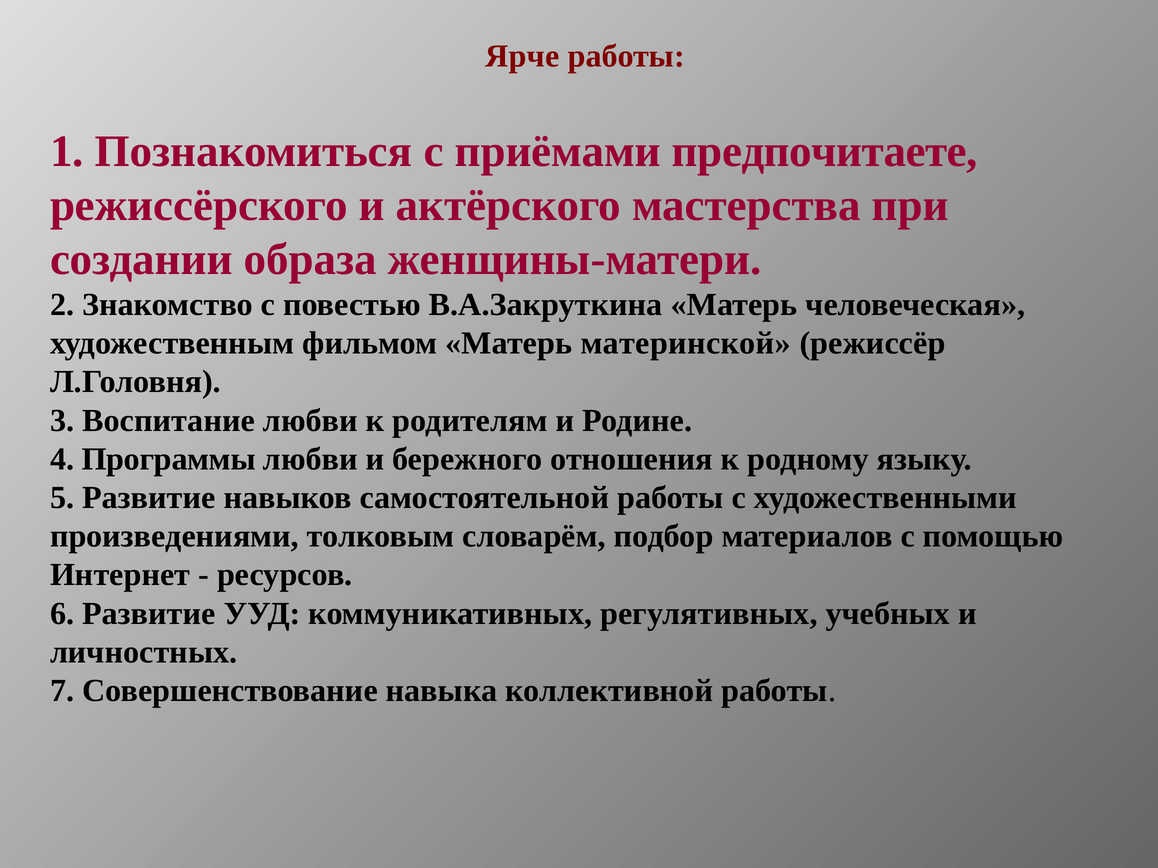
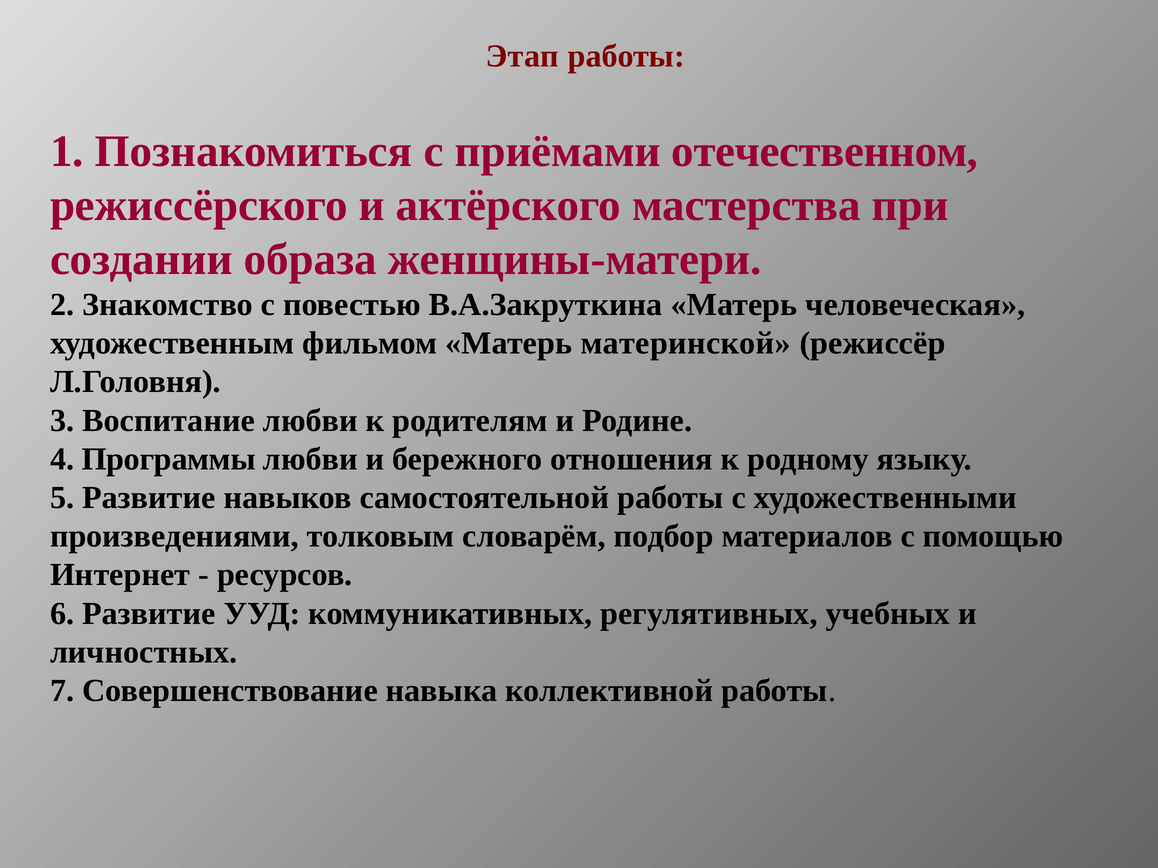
Ярче: Ярче -> Этап (522, 56)
предпочитаете: предпочитаете -> отечественном (825, 151)
